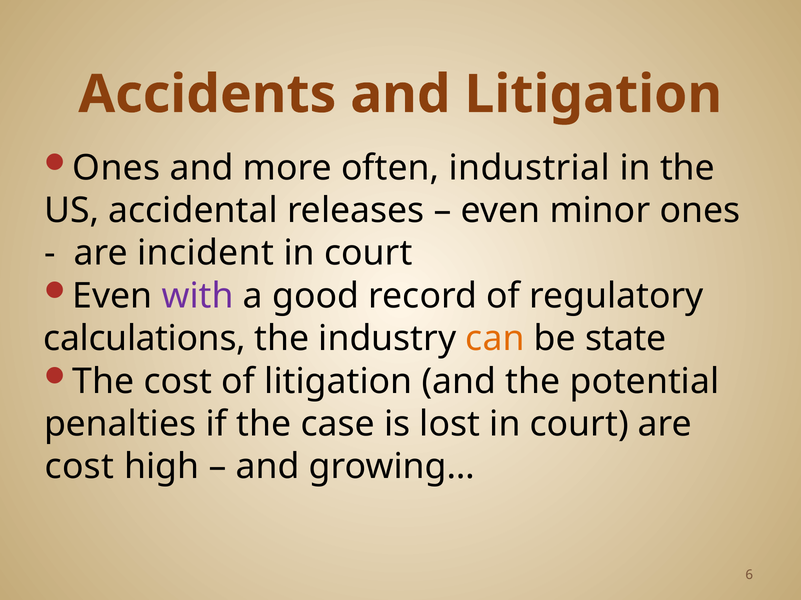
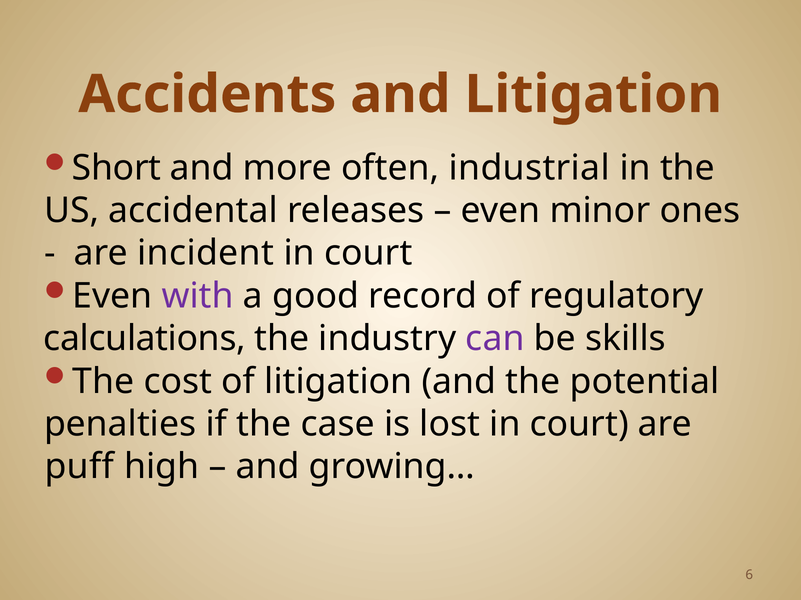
Ones: Ones -> Short (117, 168)
can colour: orange -> purple (495, 339)
state: state -> skills (626, 339)
cost: cost -> puff (79, 467)
